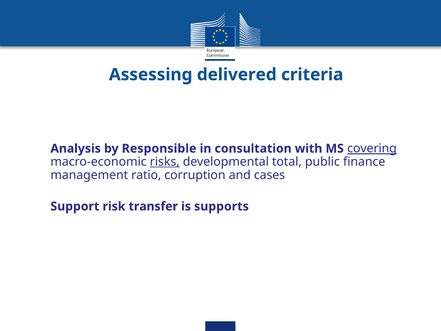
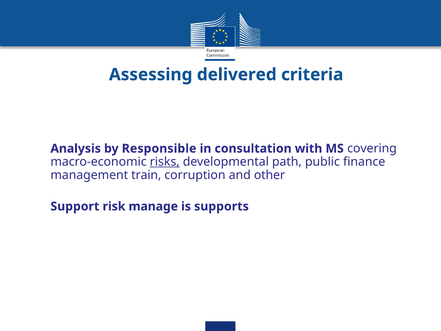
covering underline: present -> none (372, 148)
total: total -> path (287, 162)
ratio: ratio -> train (146, 175)
cases: cases -> other (269, 175)
transfer: transfer -> manage (153, 206)
